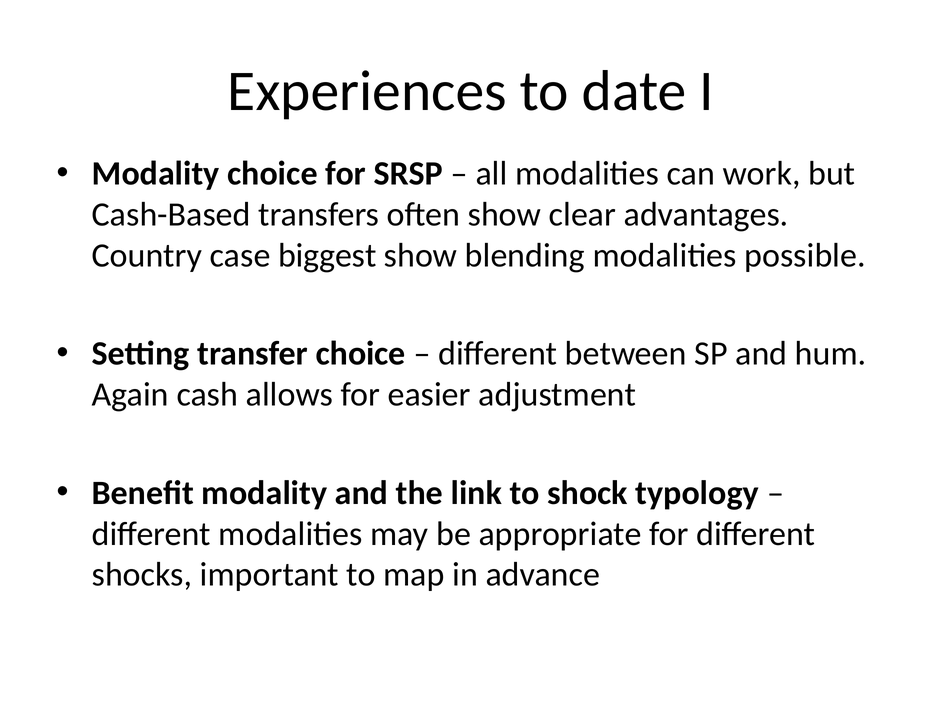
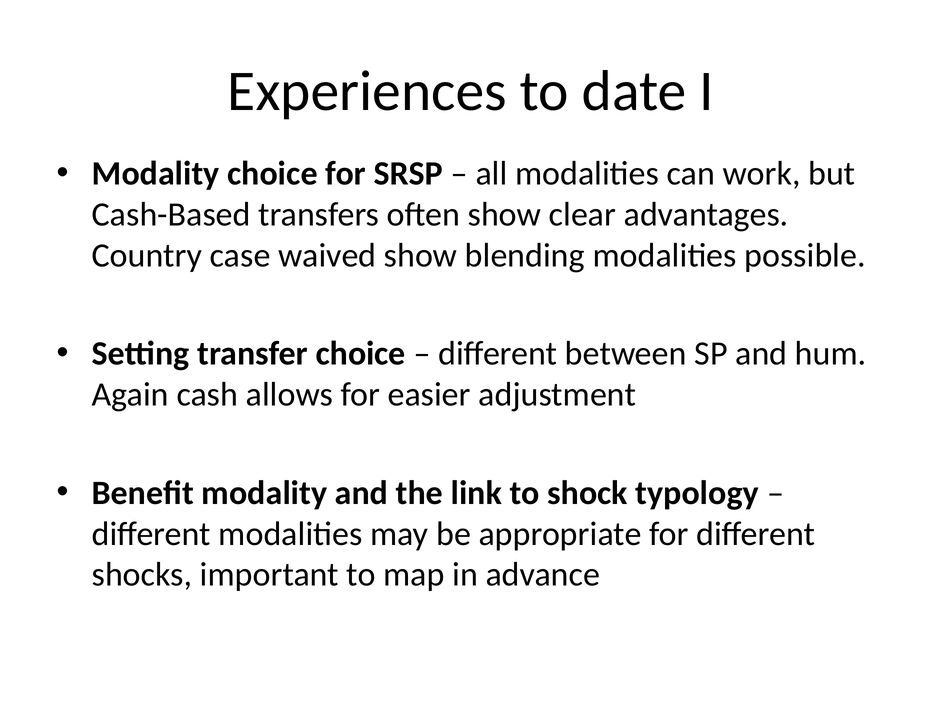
biggest: biggest -> waived (327, 255)
